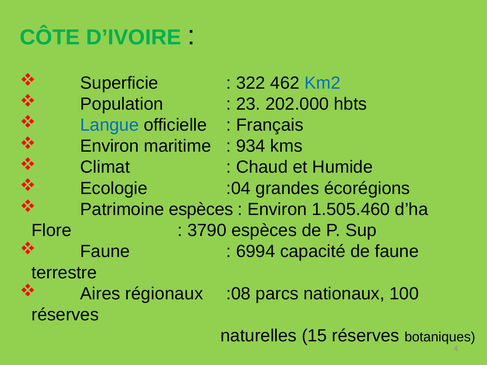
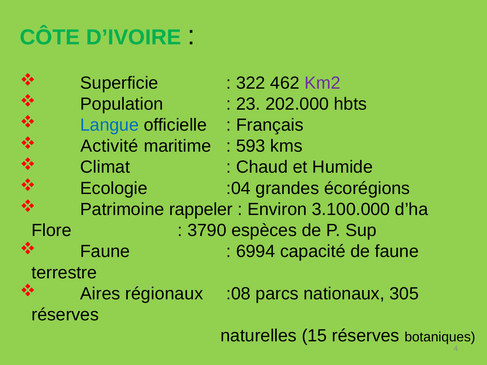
Km2 colour: blue -> purple (323, 83)
Environ: Environ -> Activité (109, 146)
934: 934 -> 593 (251, 146)
Patrimoine espèces: espèces -> rappeler (201, 209)
1.505.460: 1.505.460 -> 3.100.000 (351, 209)
100: 100 -> 305 (404, 294)
